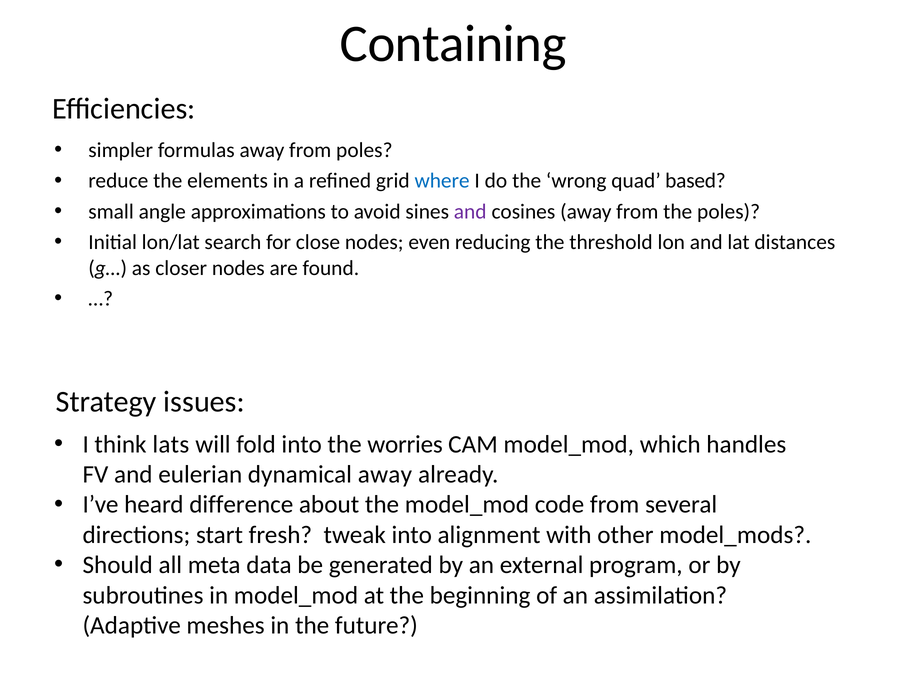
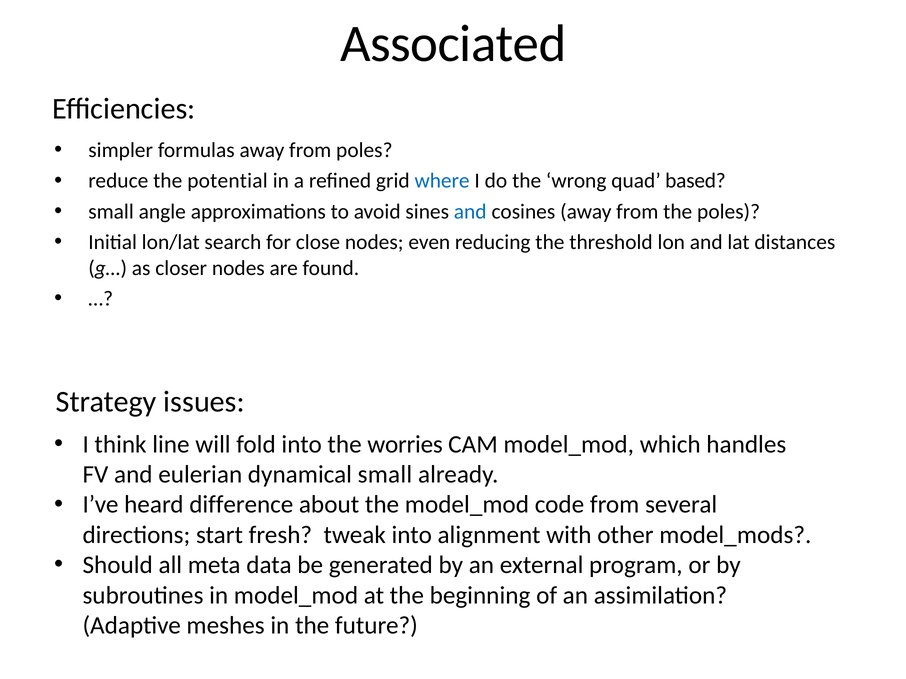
Containing: Containing -> Associated (453, 44)
elements: elements -> potential (227, 181)
and colour: purple -> blue (470, 212)
lats: lats -> line (171, 445)
dynamical away: away -> small (385, 475)
